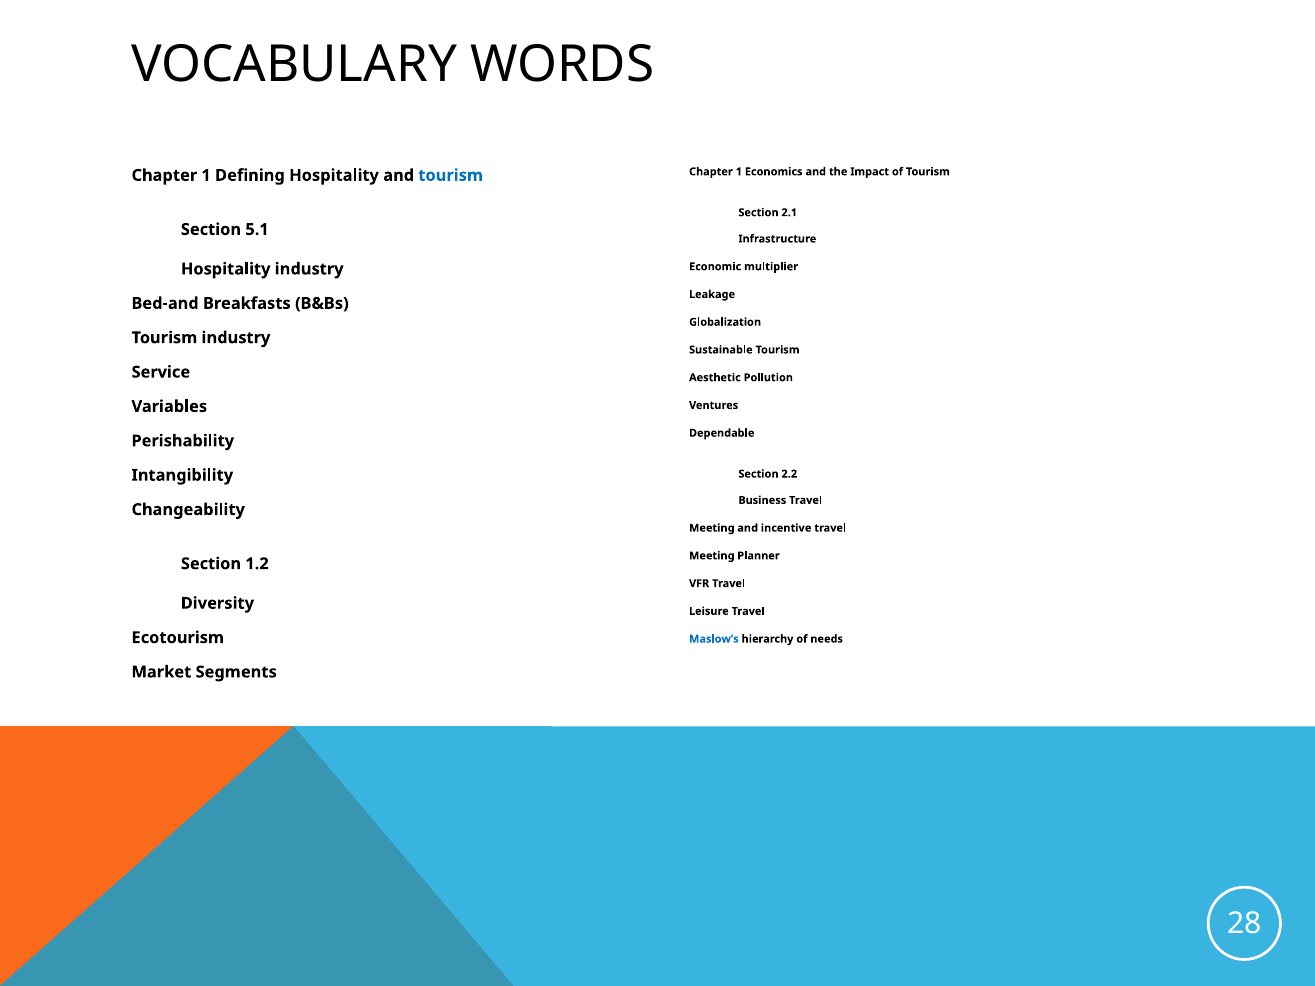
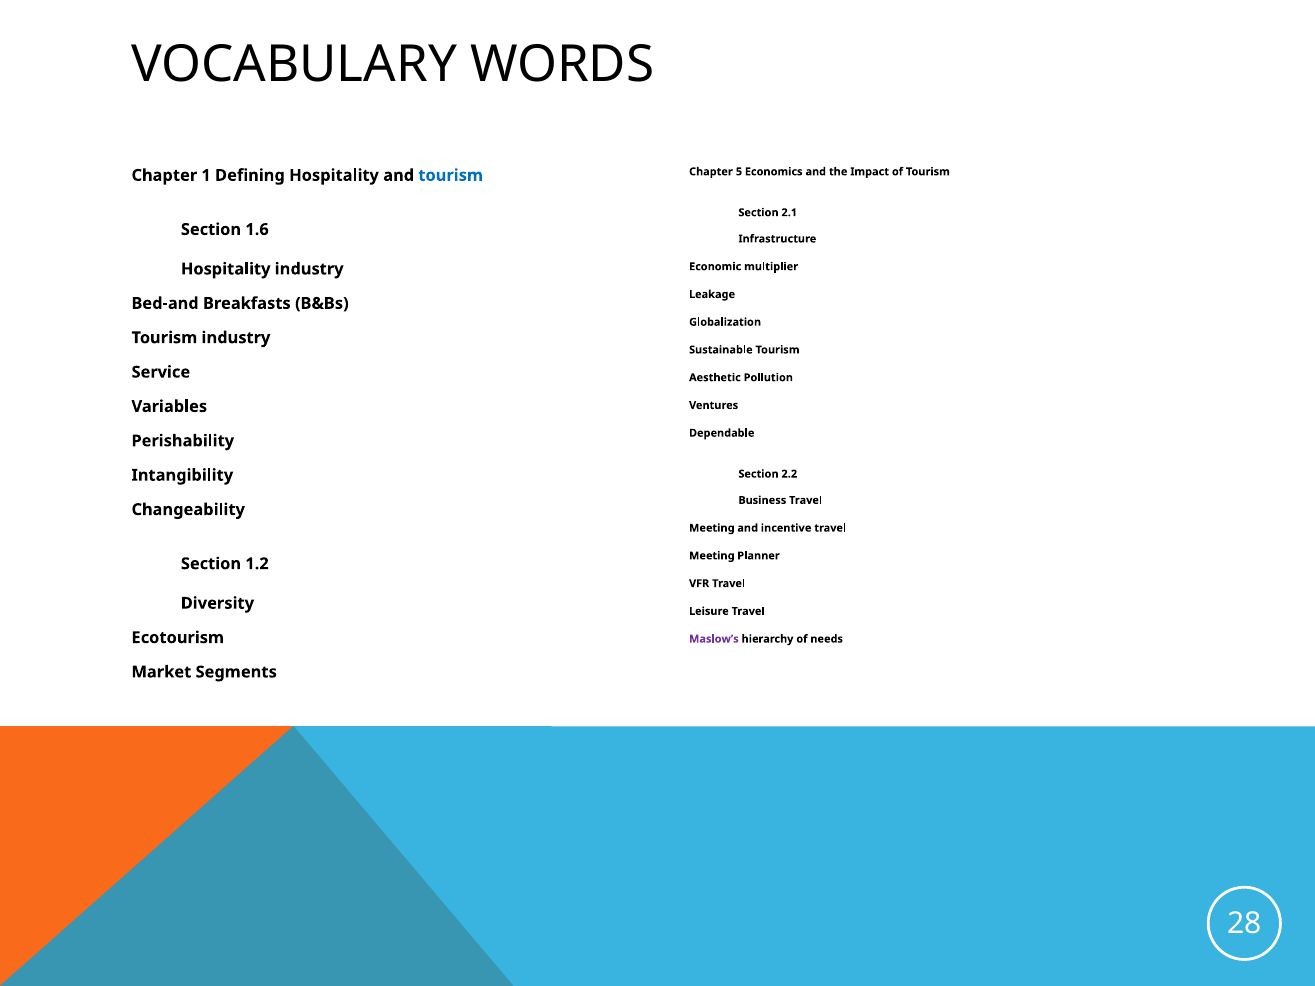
1: 1 -> 5 (739, 172)
5.1: 5.1 -> 1.6 (257, 230)
Maslow’s colour: blue -> purple (714, 639)
